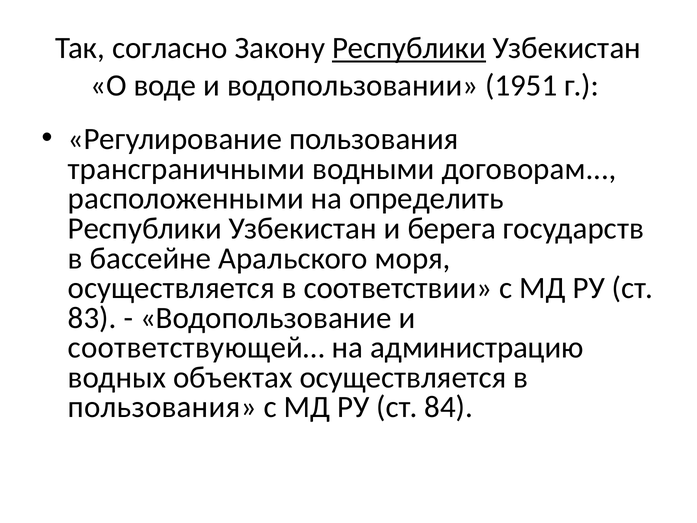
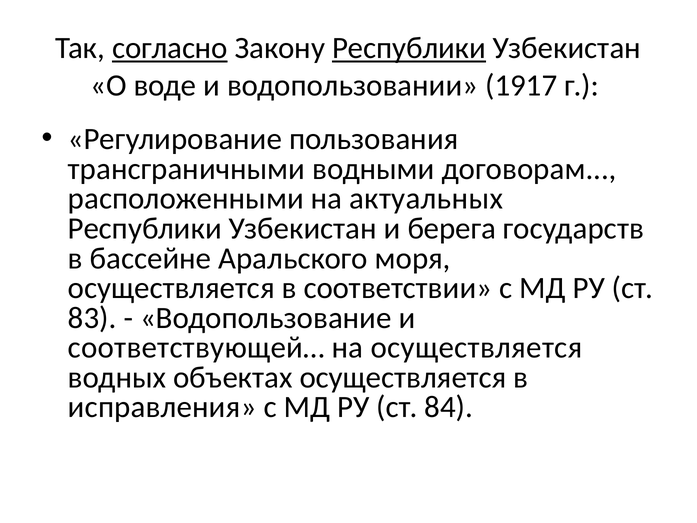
согласно underline: none -> present (170, 48)
1951: 1951 -> 1917 (521, 85)
определить: определить -> актуальных (426, 199)
на администрацию: администрацию -> осуществляется (477, 347)
пользования: пользования -> исправления (162, 407)
